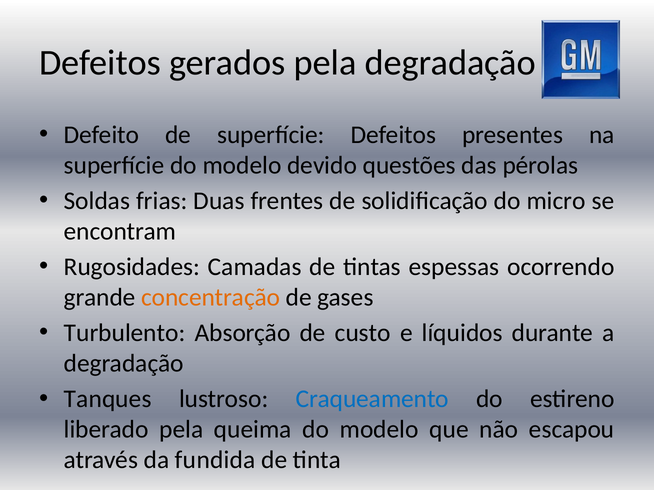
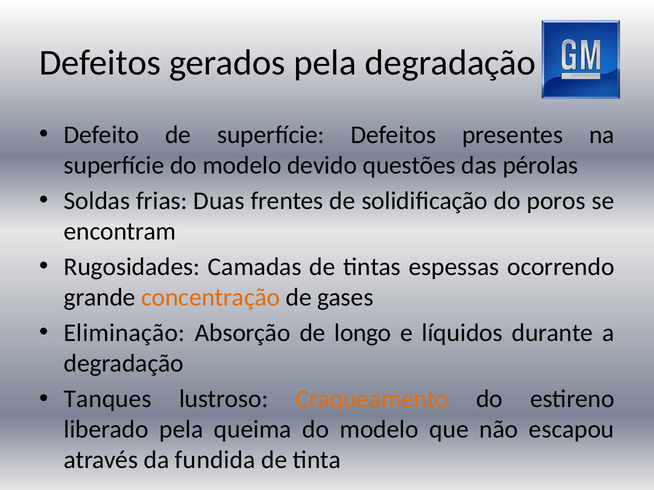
micro: micro -> poros (556, 201)
Turbulento: Turbulento -> Eliminação (125, 333)
custo: custo -> longo (363, 333)
Craqueamento colour: blue -> orange (372, 399)
